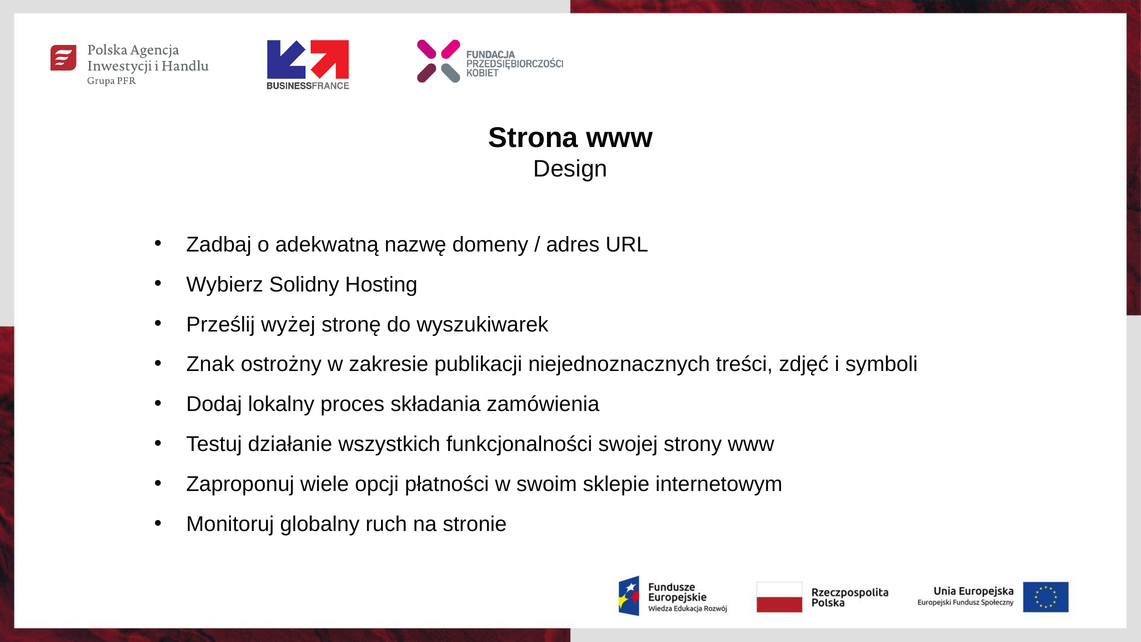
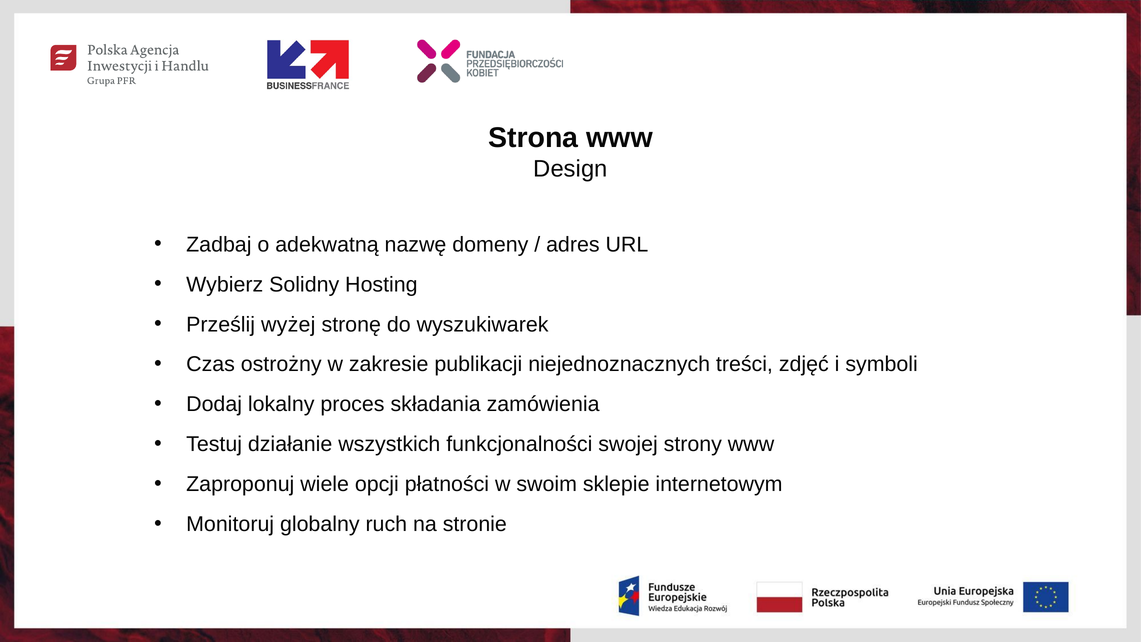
Znak: Znak -> Czas (211, 364)
